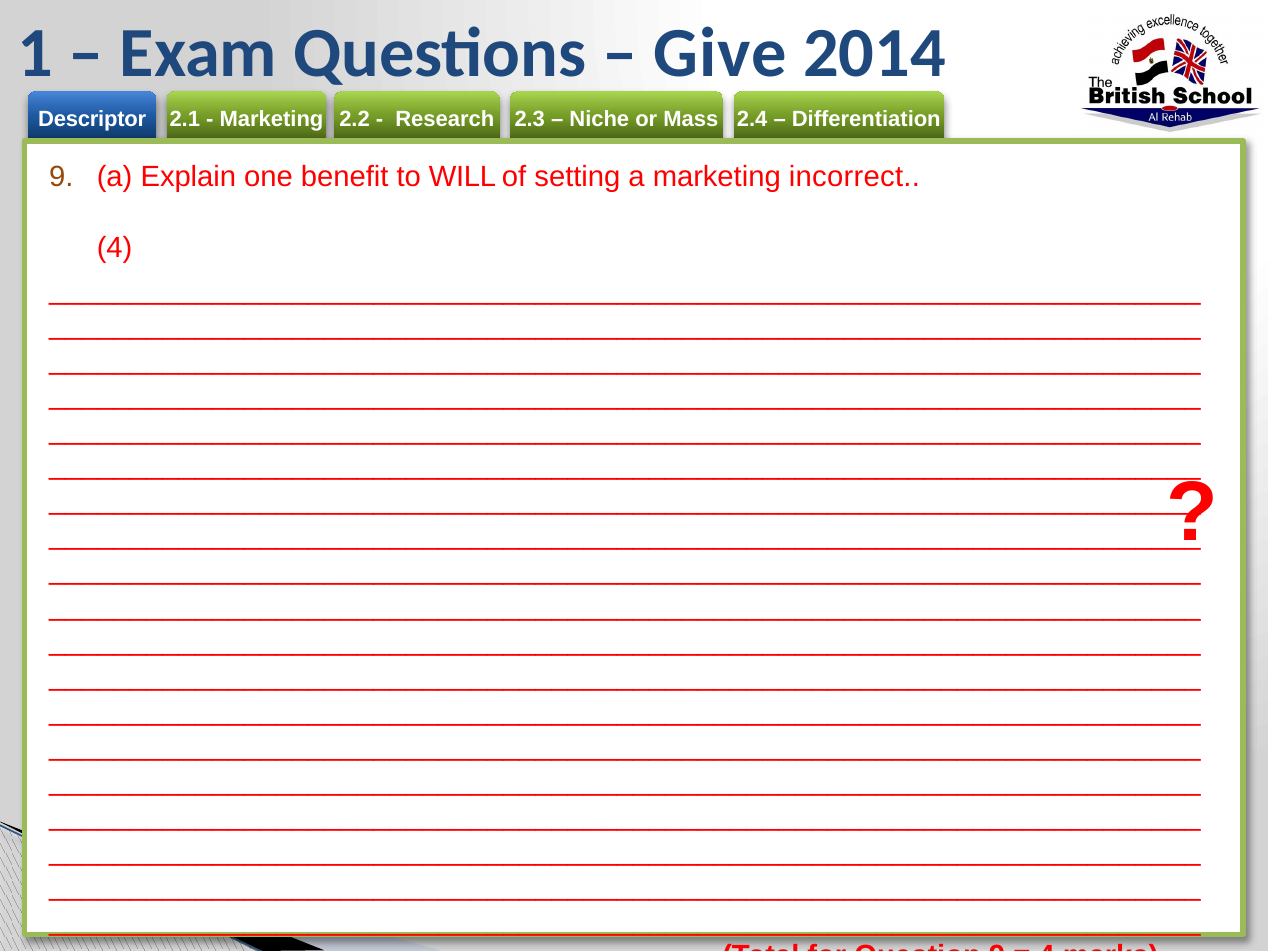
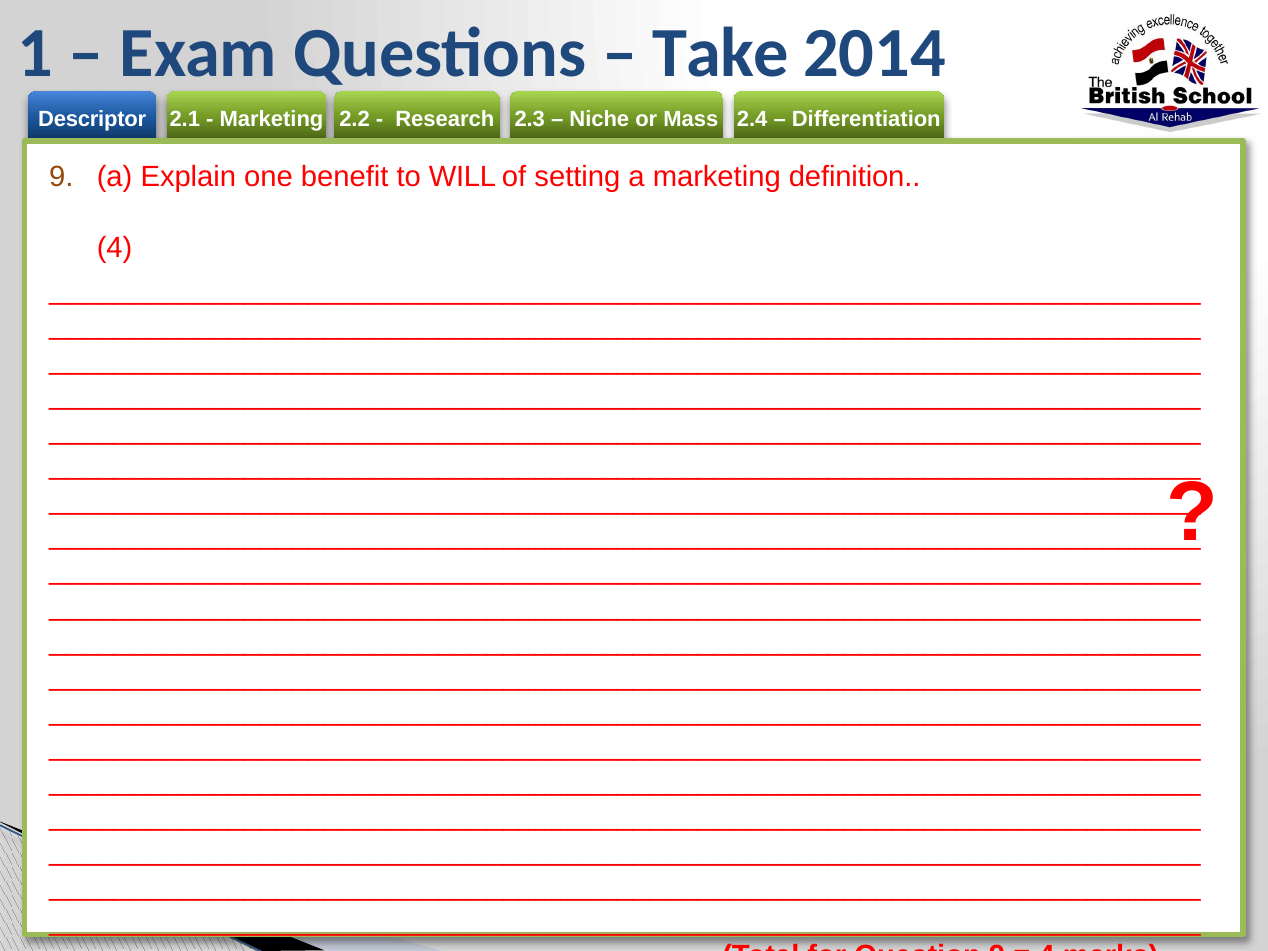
Give: Give -> Take (721, 53)
incorrect: incorrect -> definition (855, 177)
